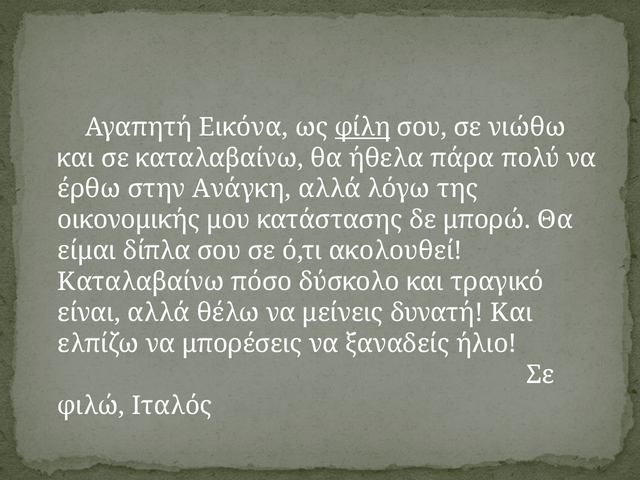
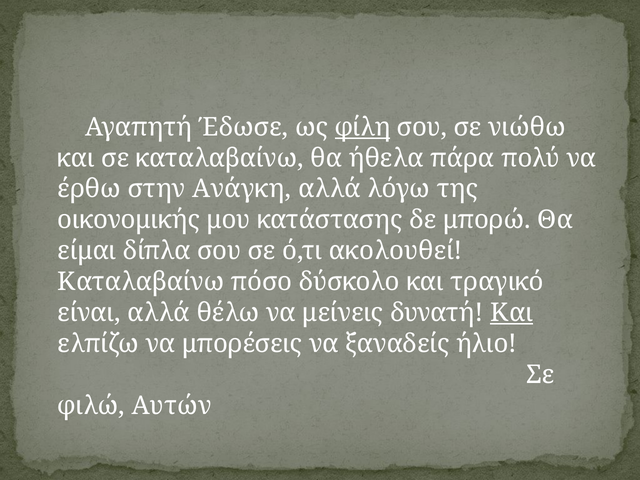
Εικόνα: Εικόνα -> Έδωσε (244, 127)
Και underline: none -> present (512, 313)
Ιταλός: Ιταλός -> Αυτών (172, 406)
